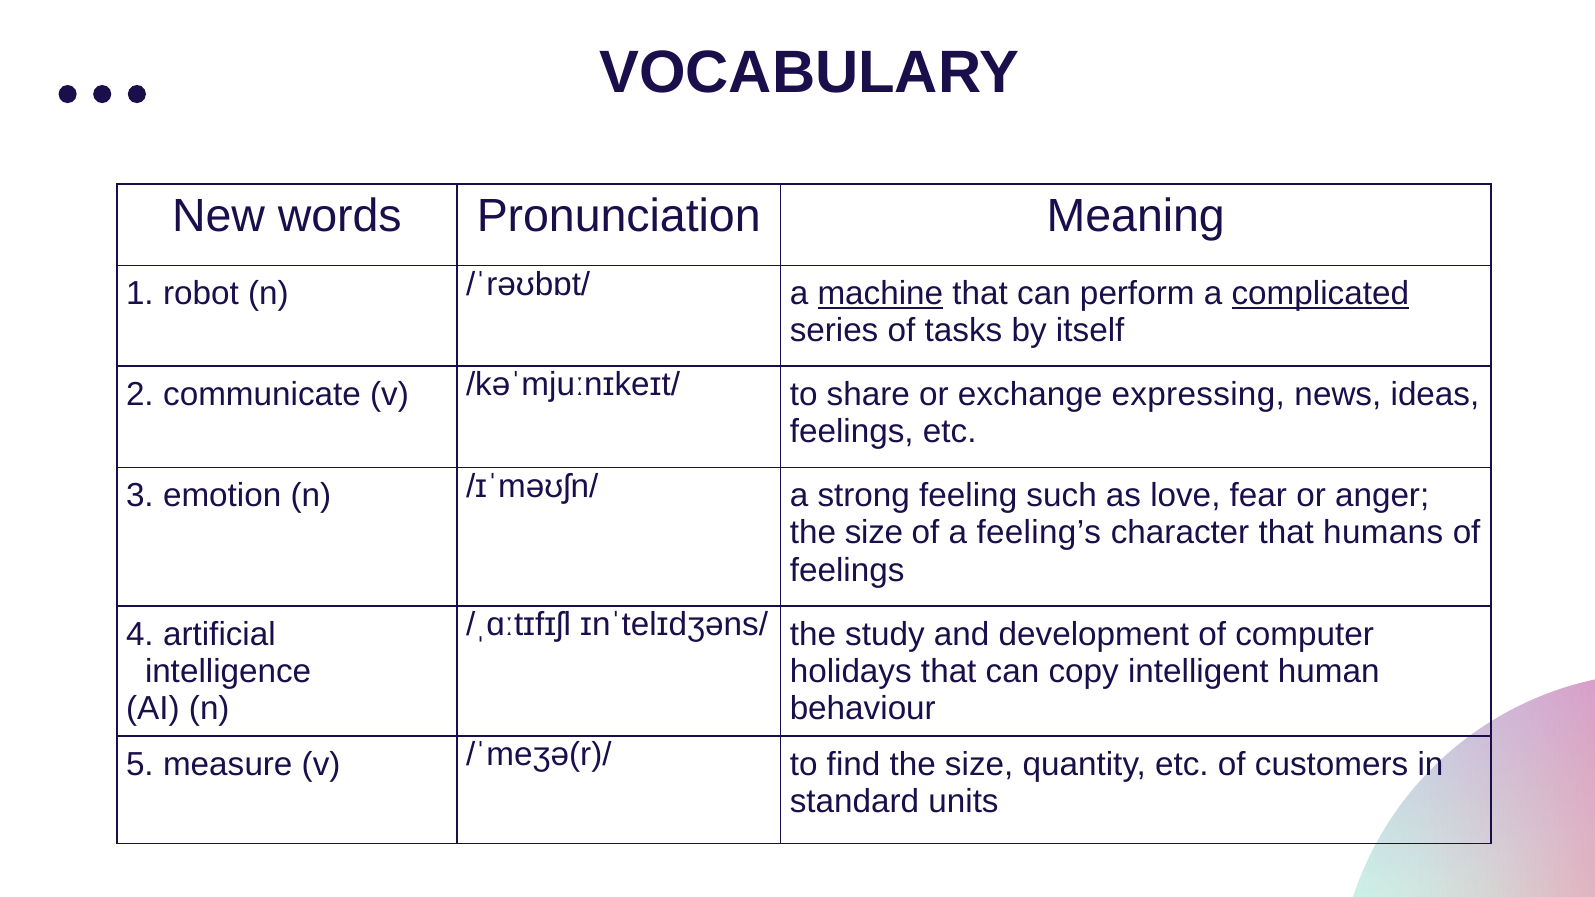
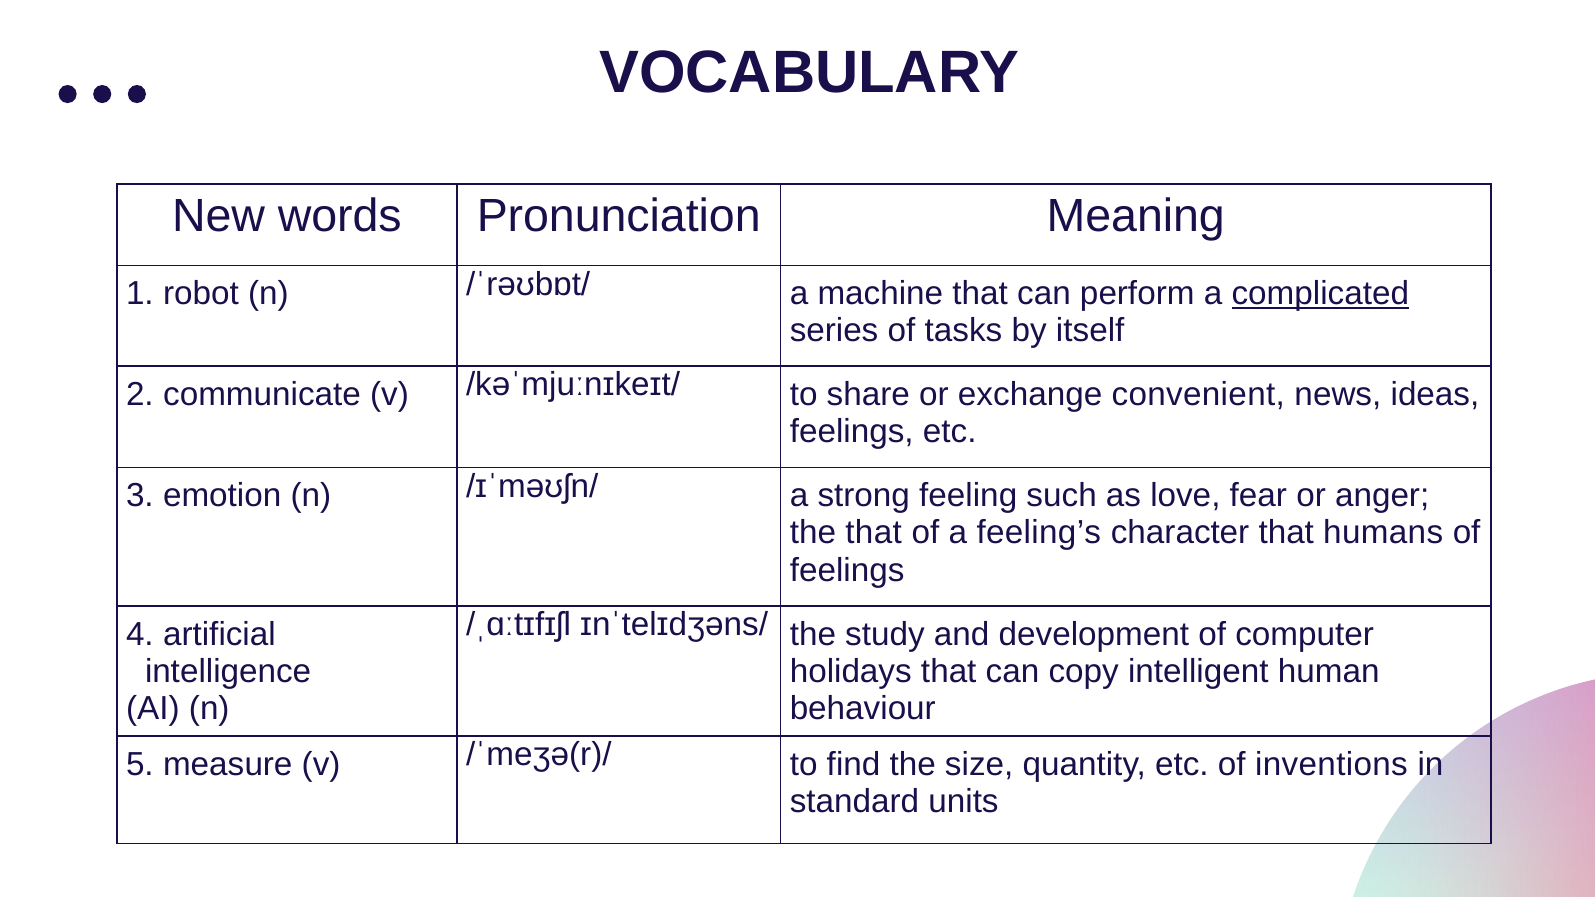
machine underline: present -> none (880, 294)
expressing: expressing -> convenient (1198, 394)
size: size -> that (874, 533)
customers: customers -> inventions (1331, 765)
